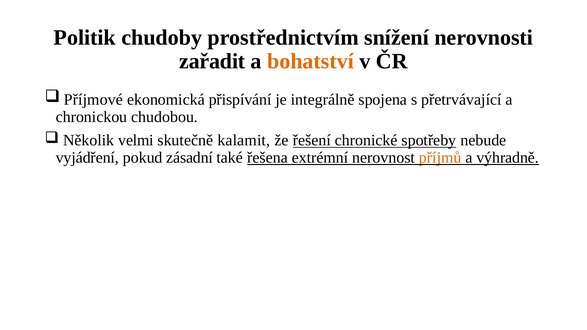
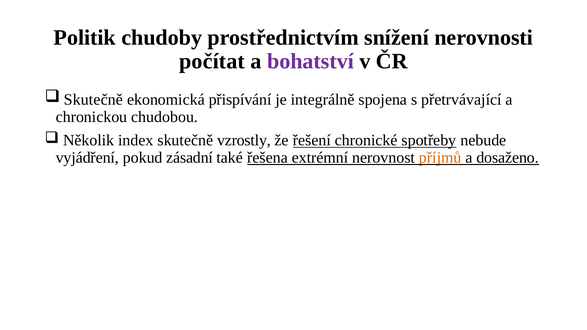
zařadit: zařadit -> počítat (212, 61)
bohatství colour: orange -> purple (311, 61)
Příjmové: Příjmové -> Skutečně (93, 100)
velmi: velmi -> index (136, 140)
kalamit: kalamit -> vzrostly (244, 140)
výhradně: výhradně -> dosaženo (508, 158)
